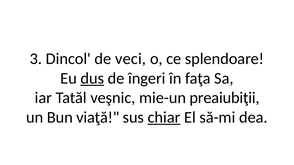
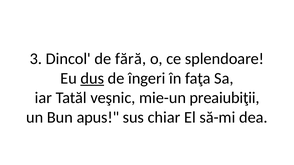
veci: veci -> fără (131, 59)
viaţă: viaţă -> apus (98, 118)
chiar underline: present -> none (164, 118)
